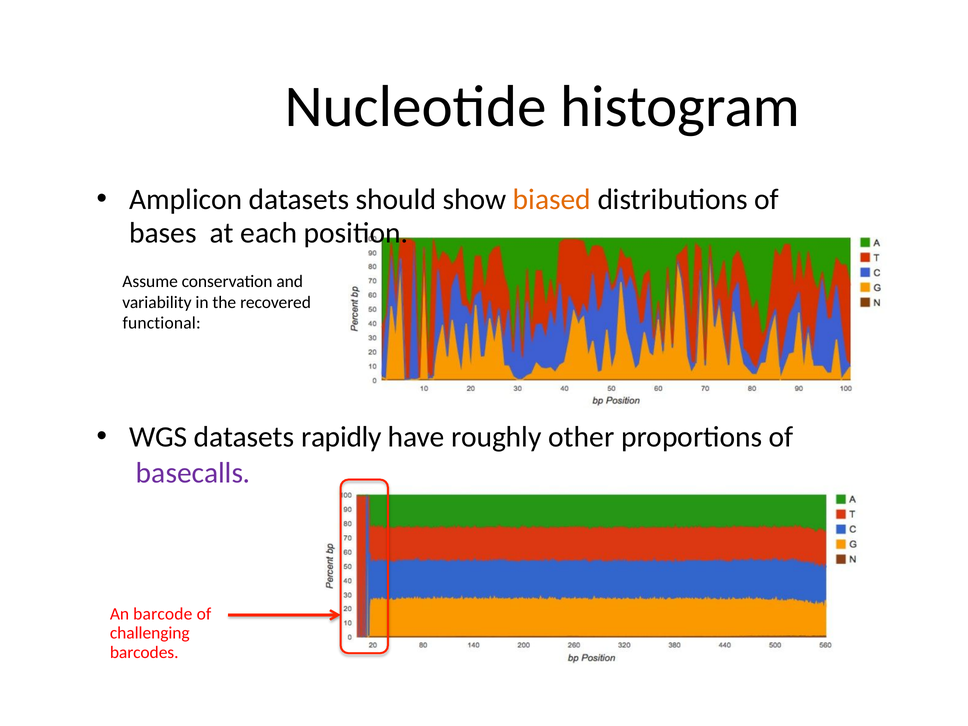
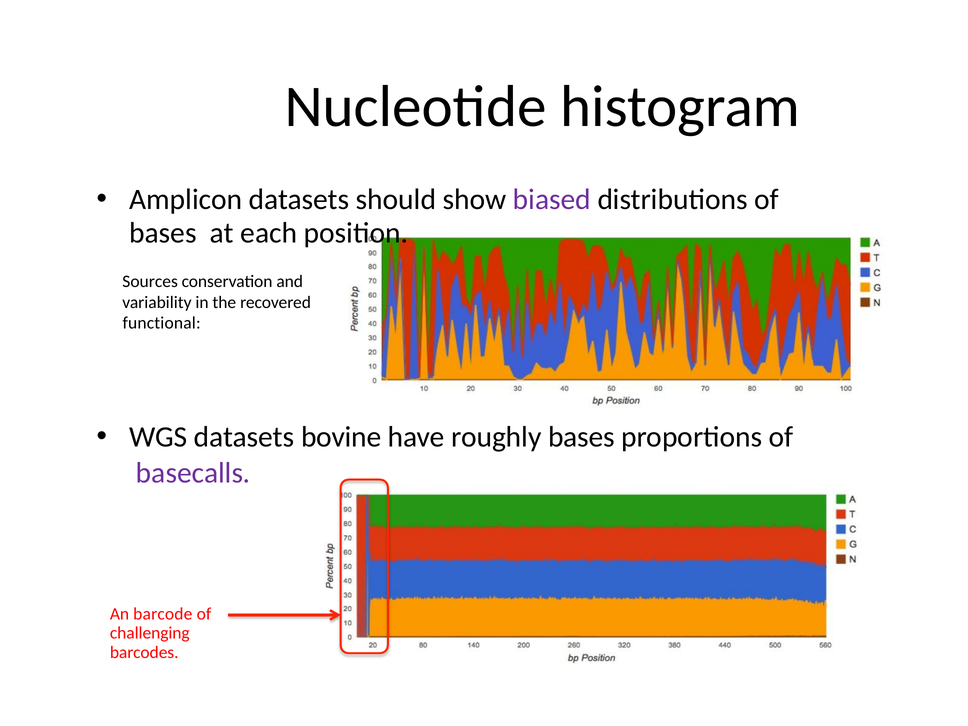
biased colour: orange -> purple (552, 199)
Assume: Assume -> Sources (150, 282)
rapidly: rapidly -> bovine (341, 437)
roughly other: other -> bases (581, 437)
